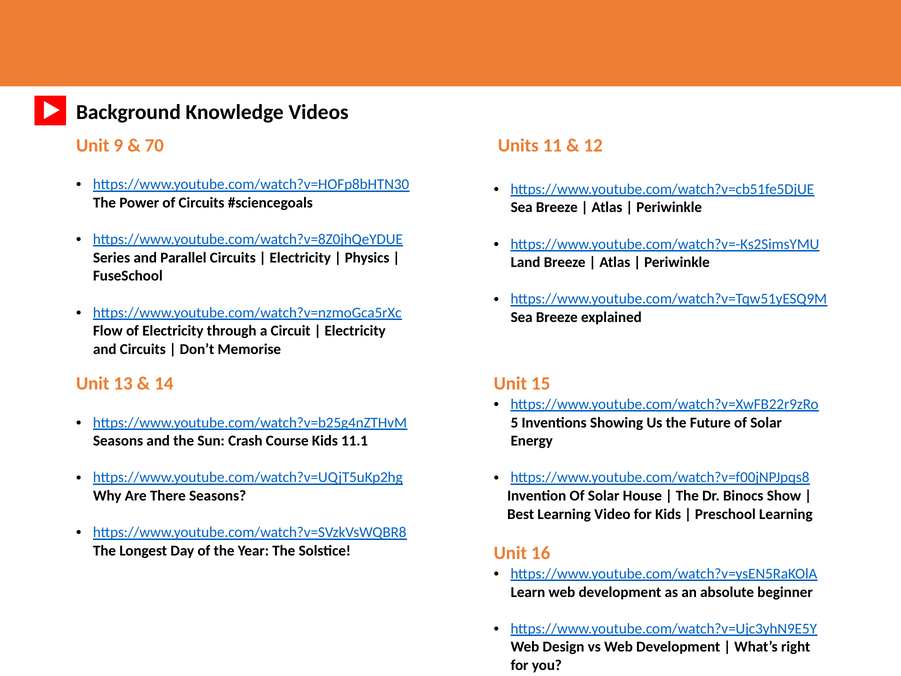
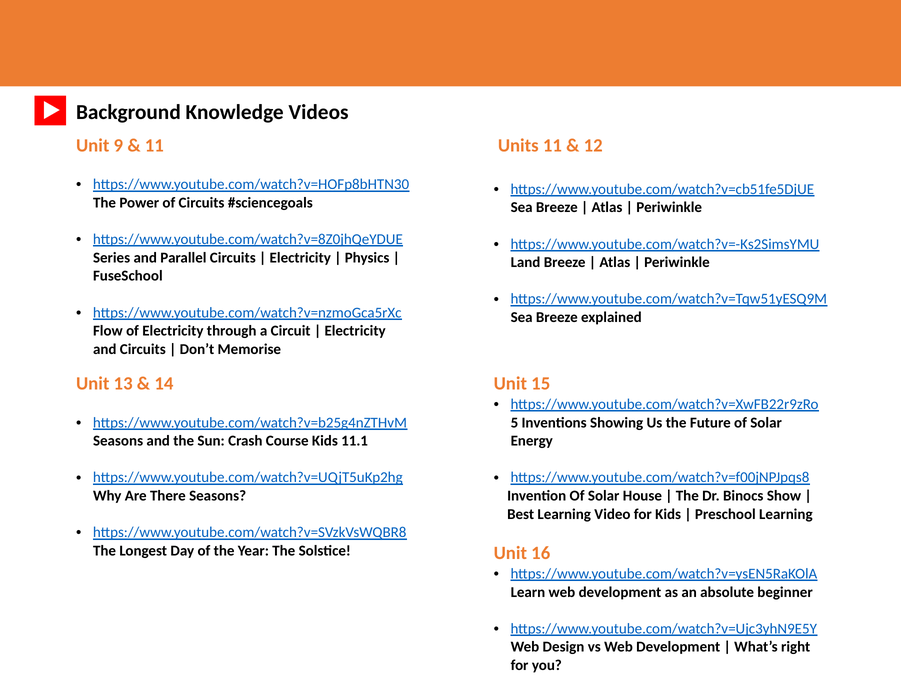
70: 70 -> 11 (154, 145)
